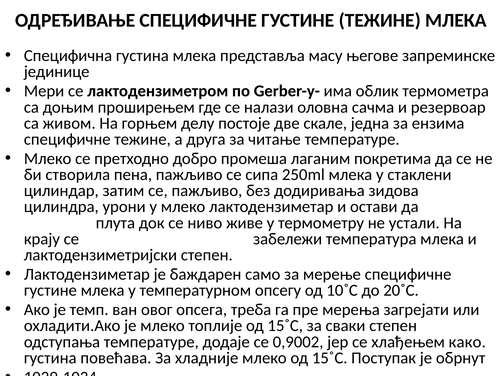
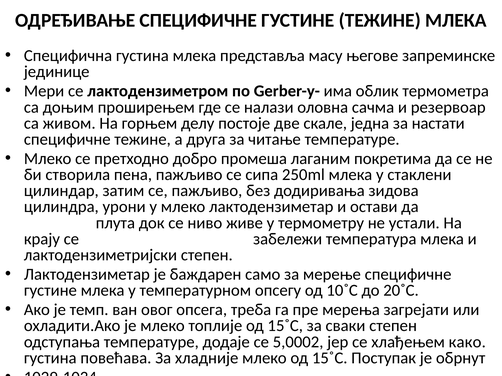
ензима: ензима -> настати (438, 123)
0,9002: 0,9002 -> 5,0002 (298, 342)
